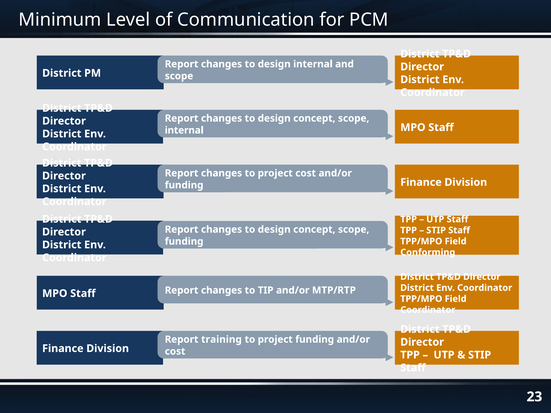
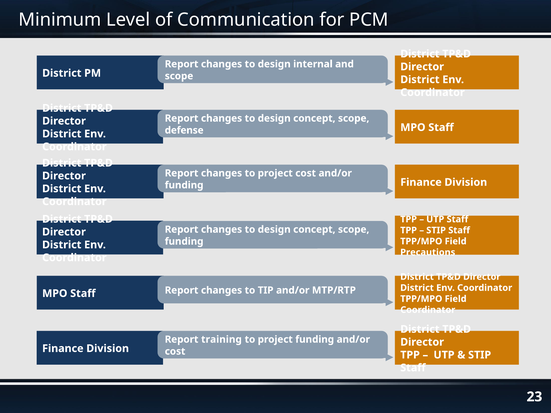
internal: internal -> defense (184, 130)
Conforming: Conforming -> Precautions (428, 252)
